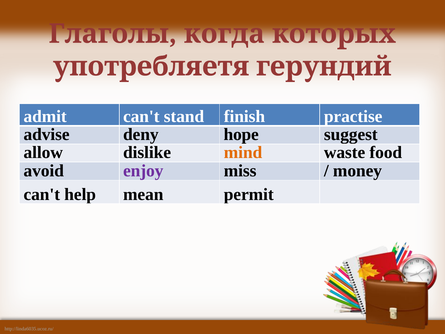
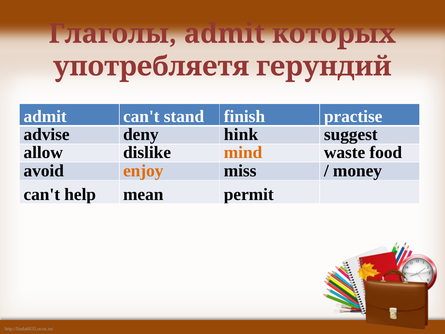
Глаголы когда: когда -> admit (224, 34)
hope: hope -> hink (241, 134)
enjoy colour: purple -> orange (143, 171)
